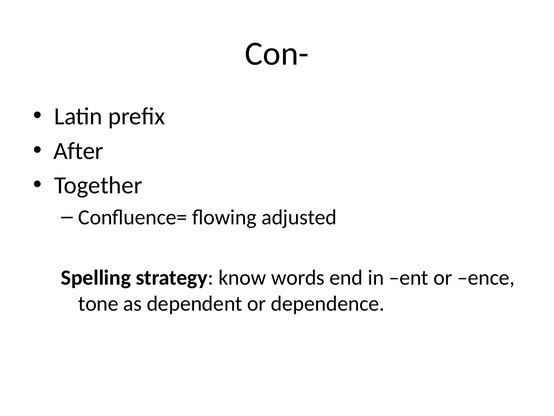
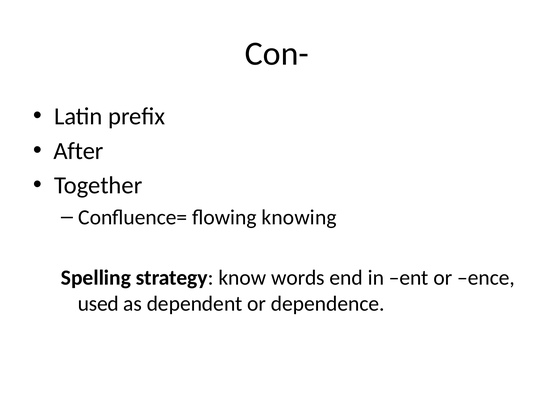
adjusted: adjusted -> knowing (299, 217)
tone: tone -> used (98, 303)
